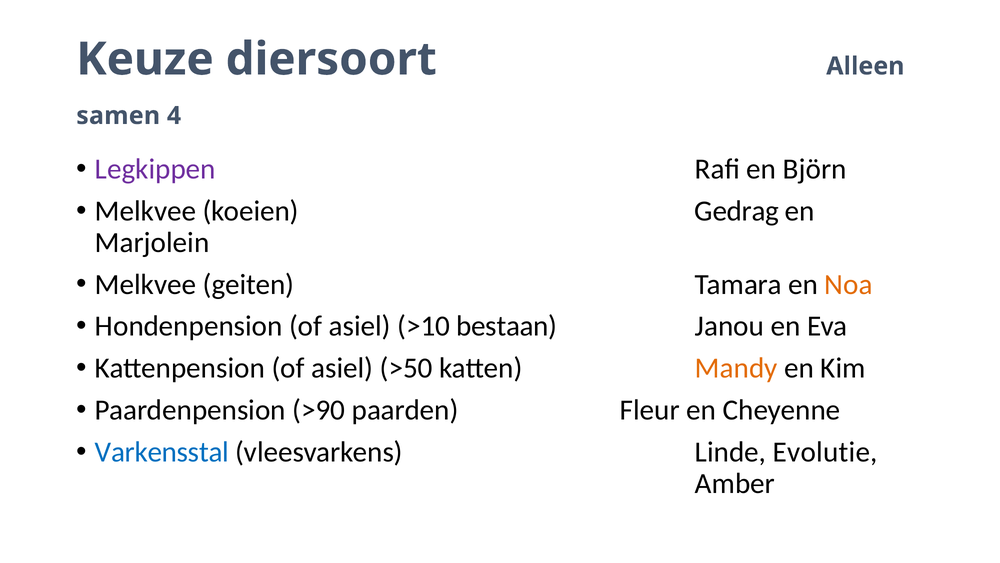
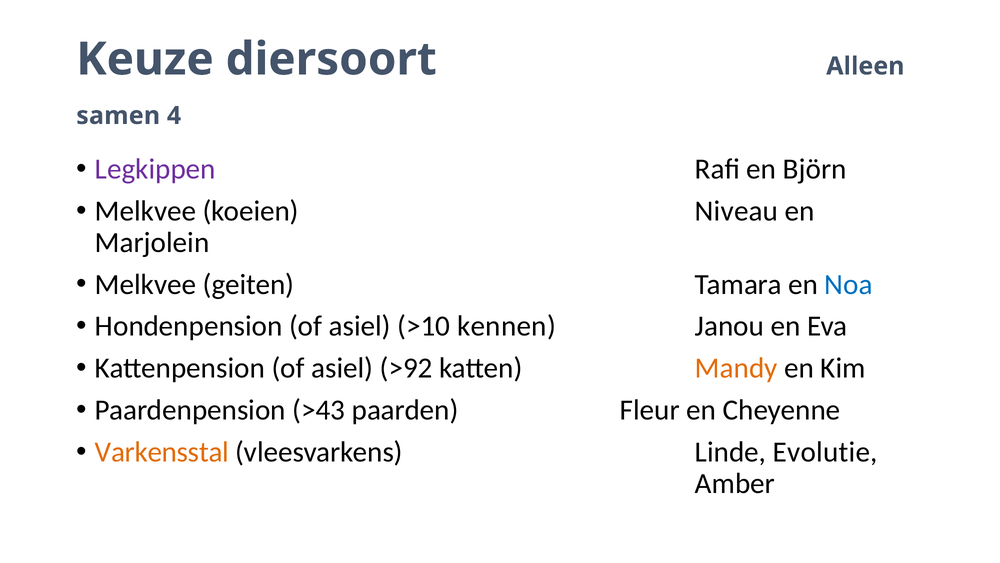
Gedrag: Gedrag -> Niveau (737, 211)
Noa colour: orange -> blue (849, 284)
bestaan: bestaan -> kennen (506, 326)
>50: >50 -> >92 (406, 368)
>90: >90 -> >43 (319, 410)
Varkensstal colour: blue -> orange (162, 452)
